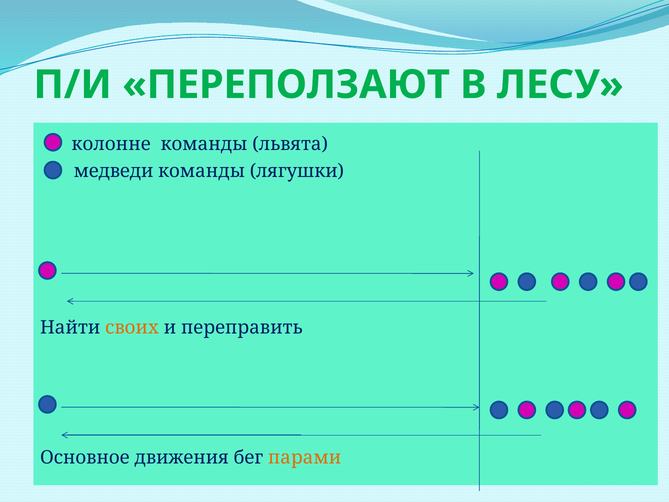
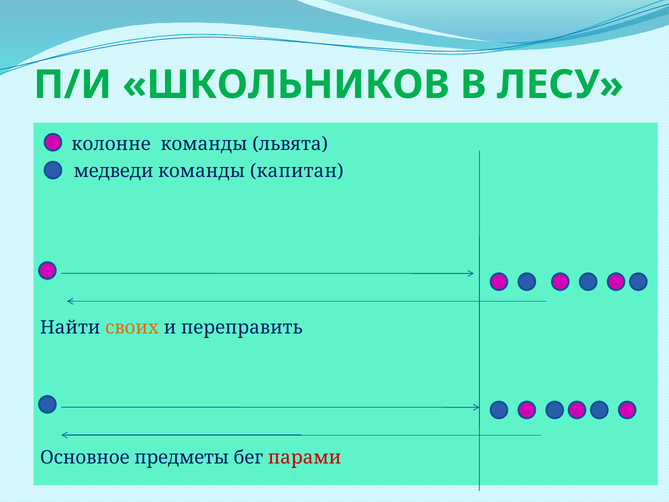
ПЕРЕПОЛЗАЮТ: ПЕРЕПОЛЗАЮТ -> ШКОЛЬНИКОВ (286, 85)
лягушки: лягушки -> капитан (297, 171)
движения: движения -> предметы (182, 457)
парами colour: orange -> red (305, 457)
